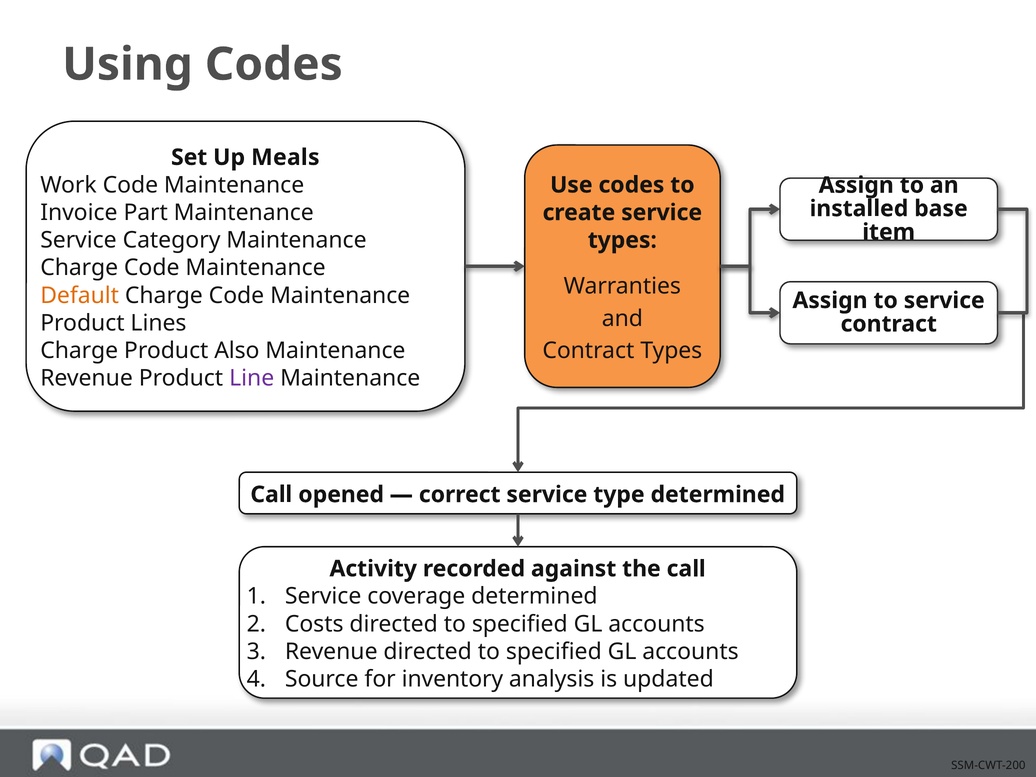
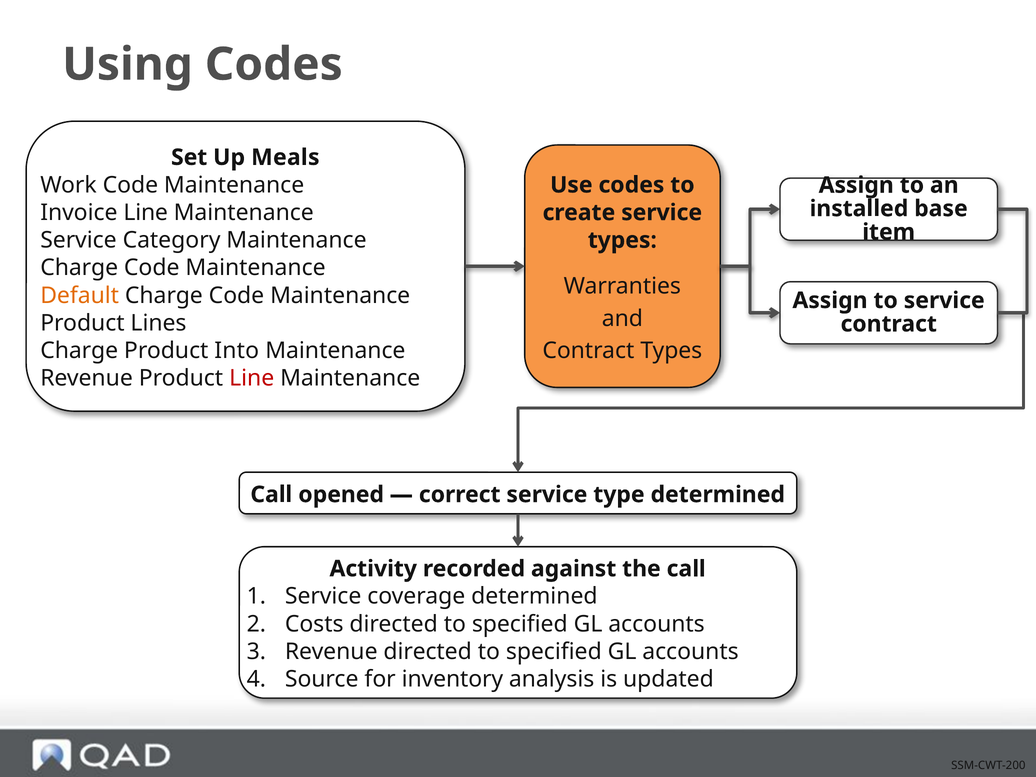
Invoice Part: Part -> Line (146, 213)
Also: Also -> Into (237, 351)
Line colour: purple -> red (252, 378)
